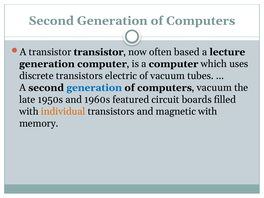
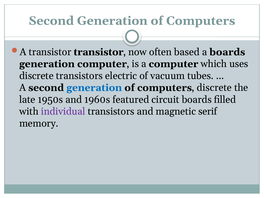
a lecture: lecture -> boards (227, 52)
vacuum: vacuum -> discrete (214, 88)
individual colour: orange -> purple (63, 111)
magnetic with: with -> serif (208, 111)
